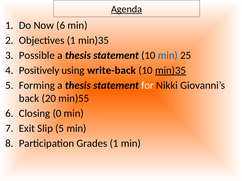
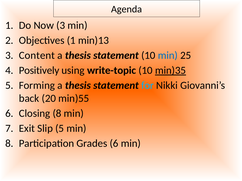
Agenda underline: present -> none (127, 9)
Now 6: 6 -> 3 (61, 25)
1 min)35: min)35 -> min)13 (93, 40)
Possible: Possible -> Content (37, 56)
write-back: write-back -> write-topic (112, 71)
for colour: white -> light blue (148, 86)
Closing 0: 0 -> 8 (57, 114)
Grades 1: 1 -> 6 (114, 144)
